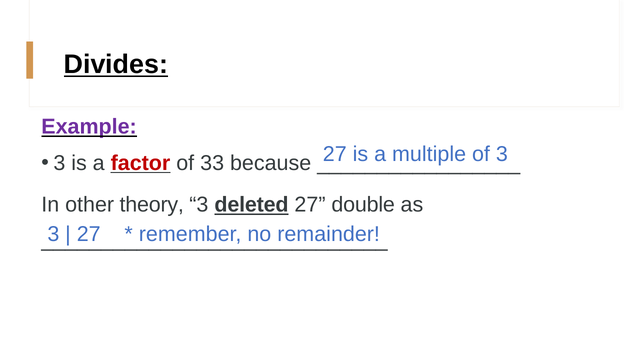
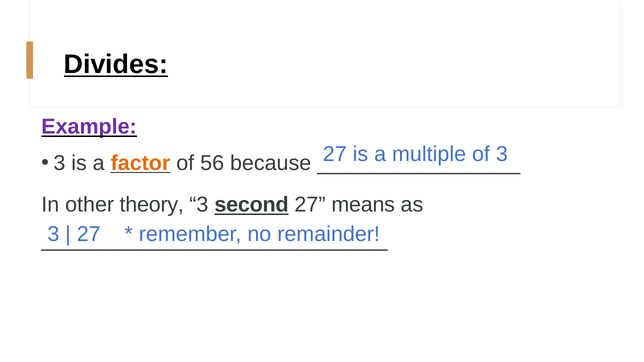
factor colour: red -> orange (140, 163)
33: 33 -> 56 (212, 163)
deleted: deleted -> second (252, 205)
double: double -> means (363, 205)
